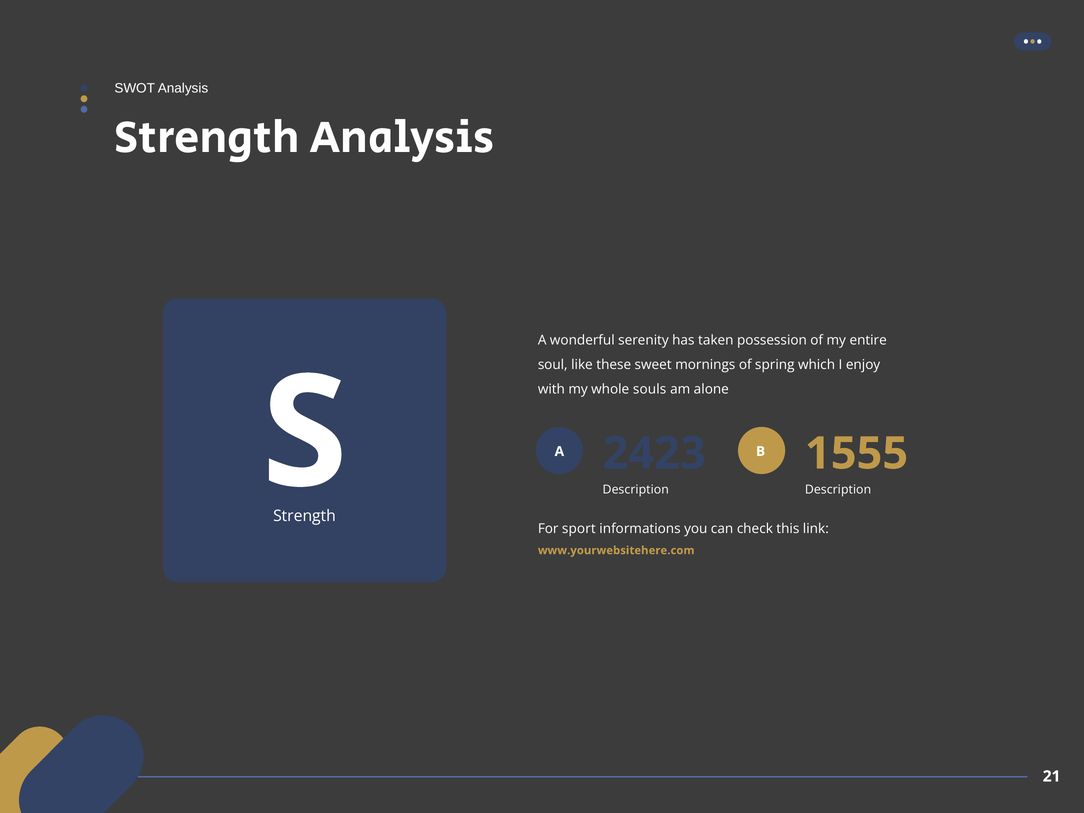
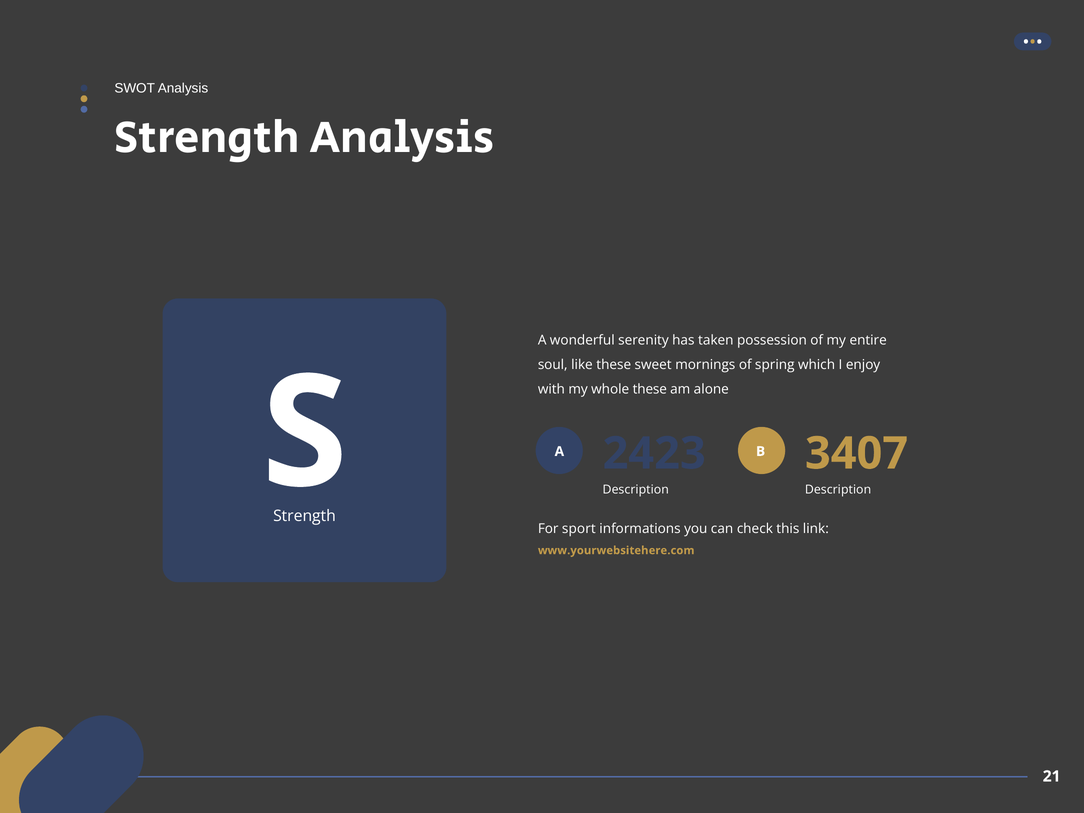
whole souls: souls -> these (650, 389)
1555: 1555 -> 3407 (857, 454)
